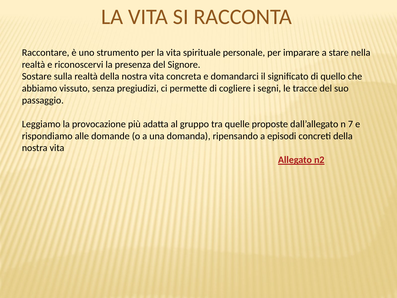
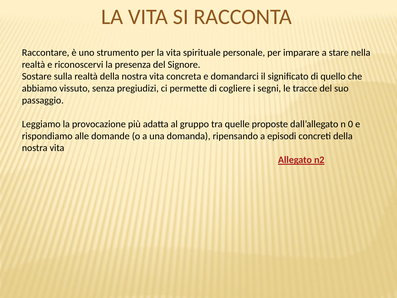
7: 7 -> 0 (350, 124)
